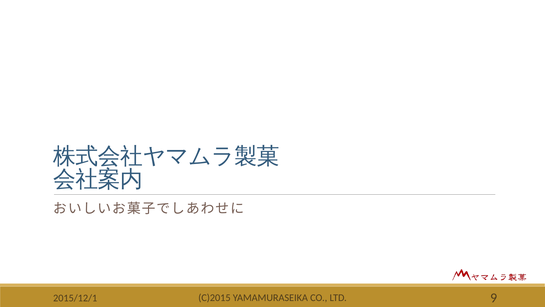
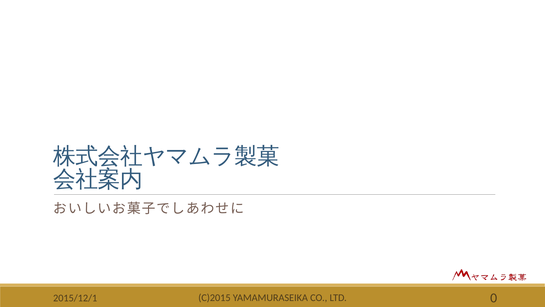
9: 9 -> 0 (494, 298)
